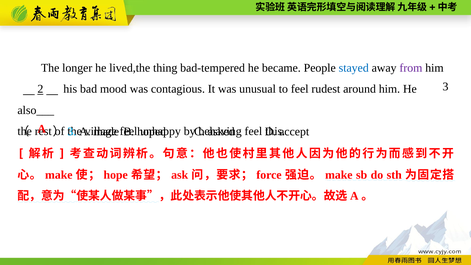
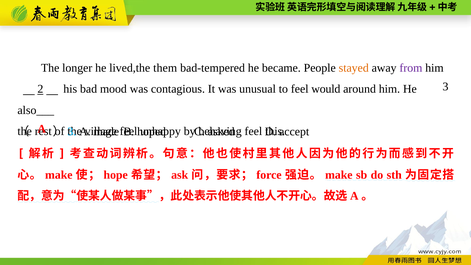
thing: thing -> them (165, 68)
stayed colour: blue -> orange (354, 68)
rudest: rudest -> would (326, 89)
